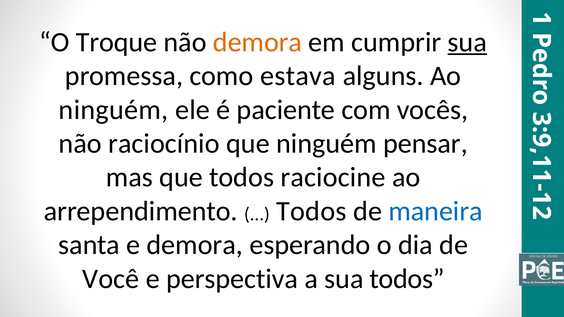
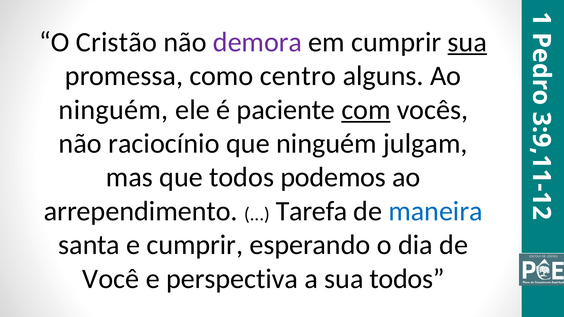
Troque: Troque -> Cristão (116, 42)
demora colour: orange -> purple (257, 42)
estava: estava -> centro (298, 76)
com underline: none -> present (366, 110)
pensar: pensar -> julgam (425, 144)
raciocine: raciocine -> podemos (333, 177)
Todos: Todos -> Tarefa (312, 211)
e demora: demora -> cumprir (195, 245)
